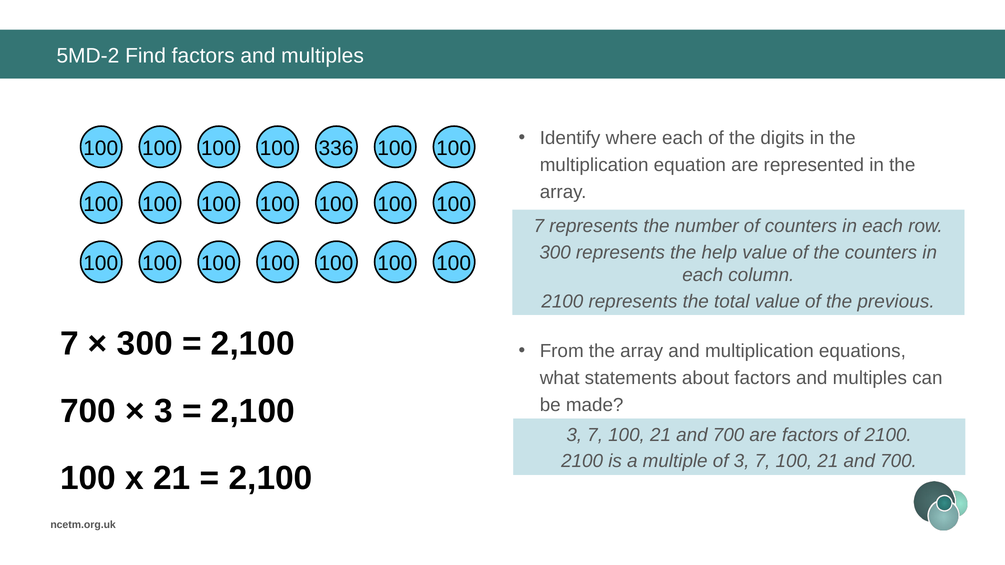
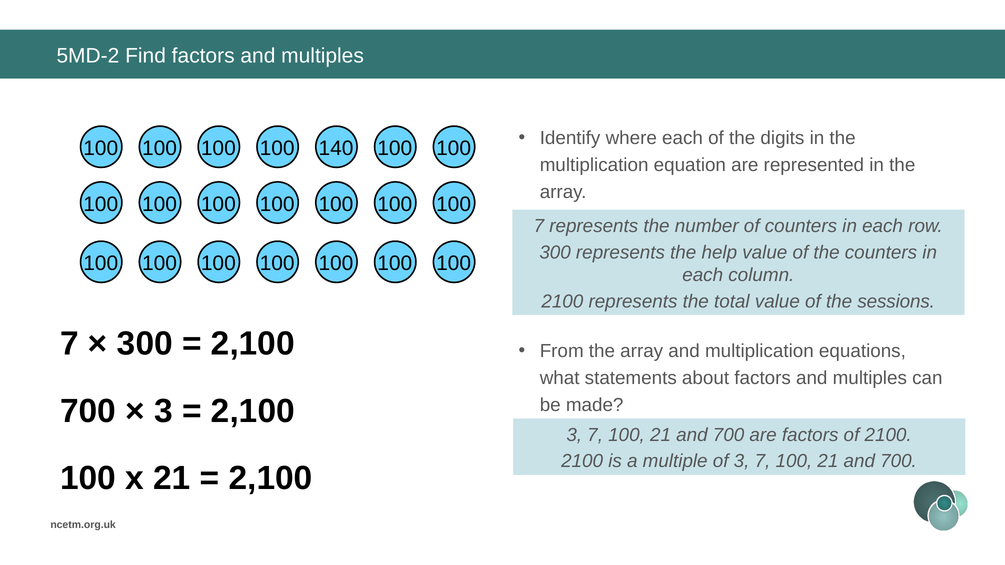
336: 336 -> 140 (336, 149)
previous: previous -> sessions (896, 301)
